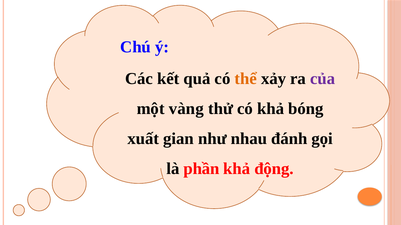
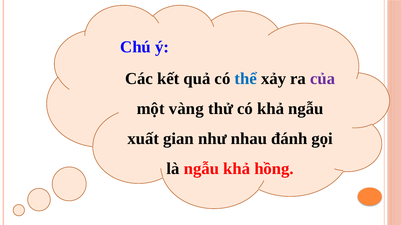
thể colour: orange -> blue (246, 79)
khả bóng: bóng -> ngẫu (306, 109)
là phần: phần -> ngẫu (201, 169)
động: động -> hồng (274, 169)
